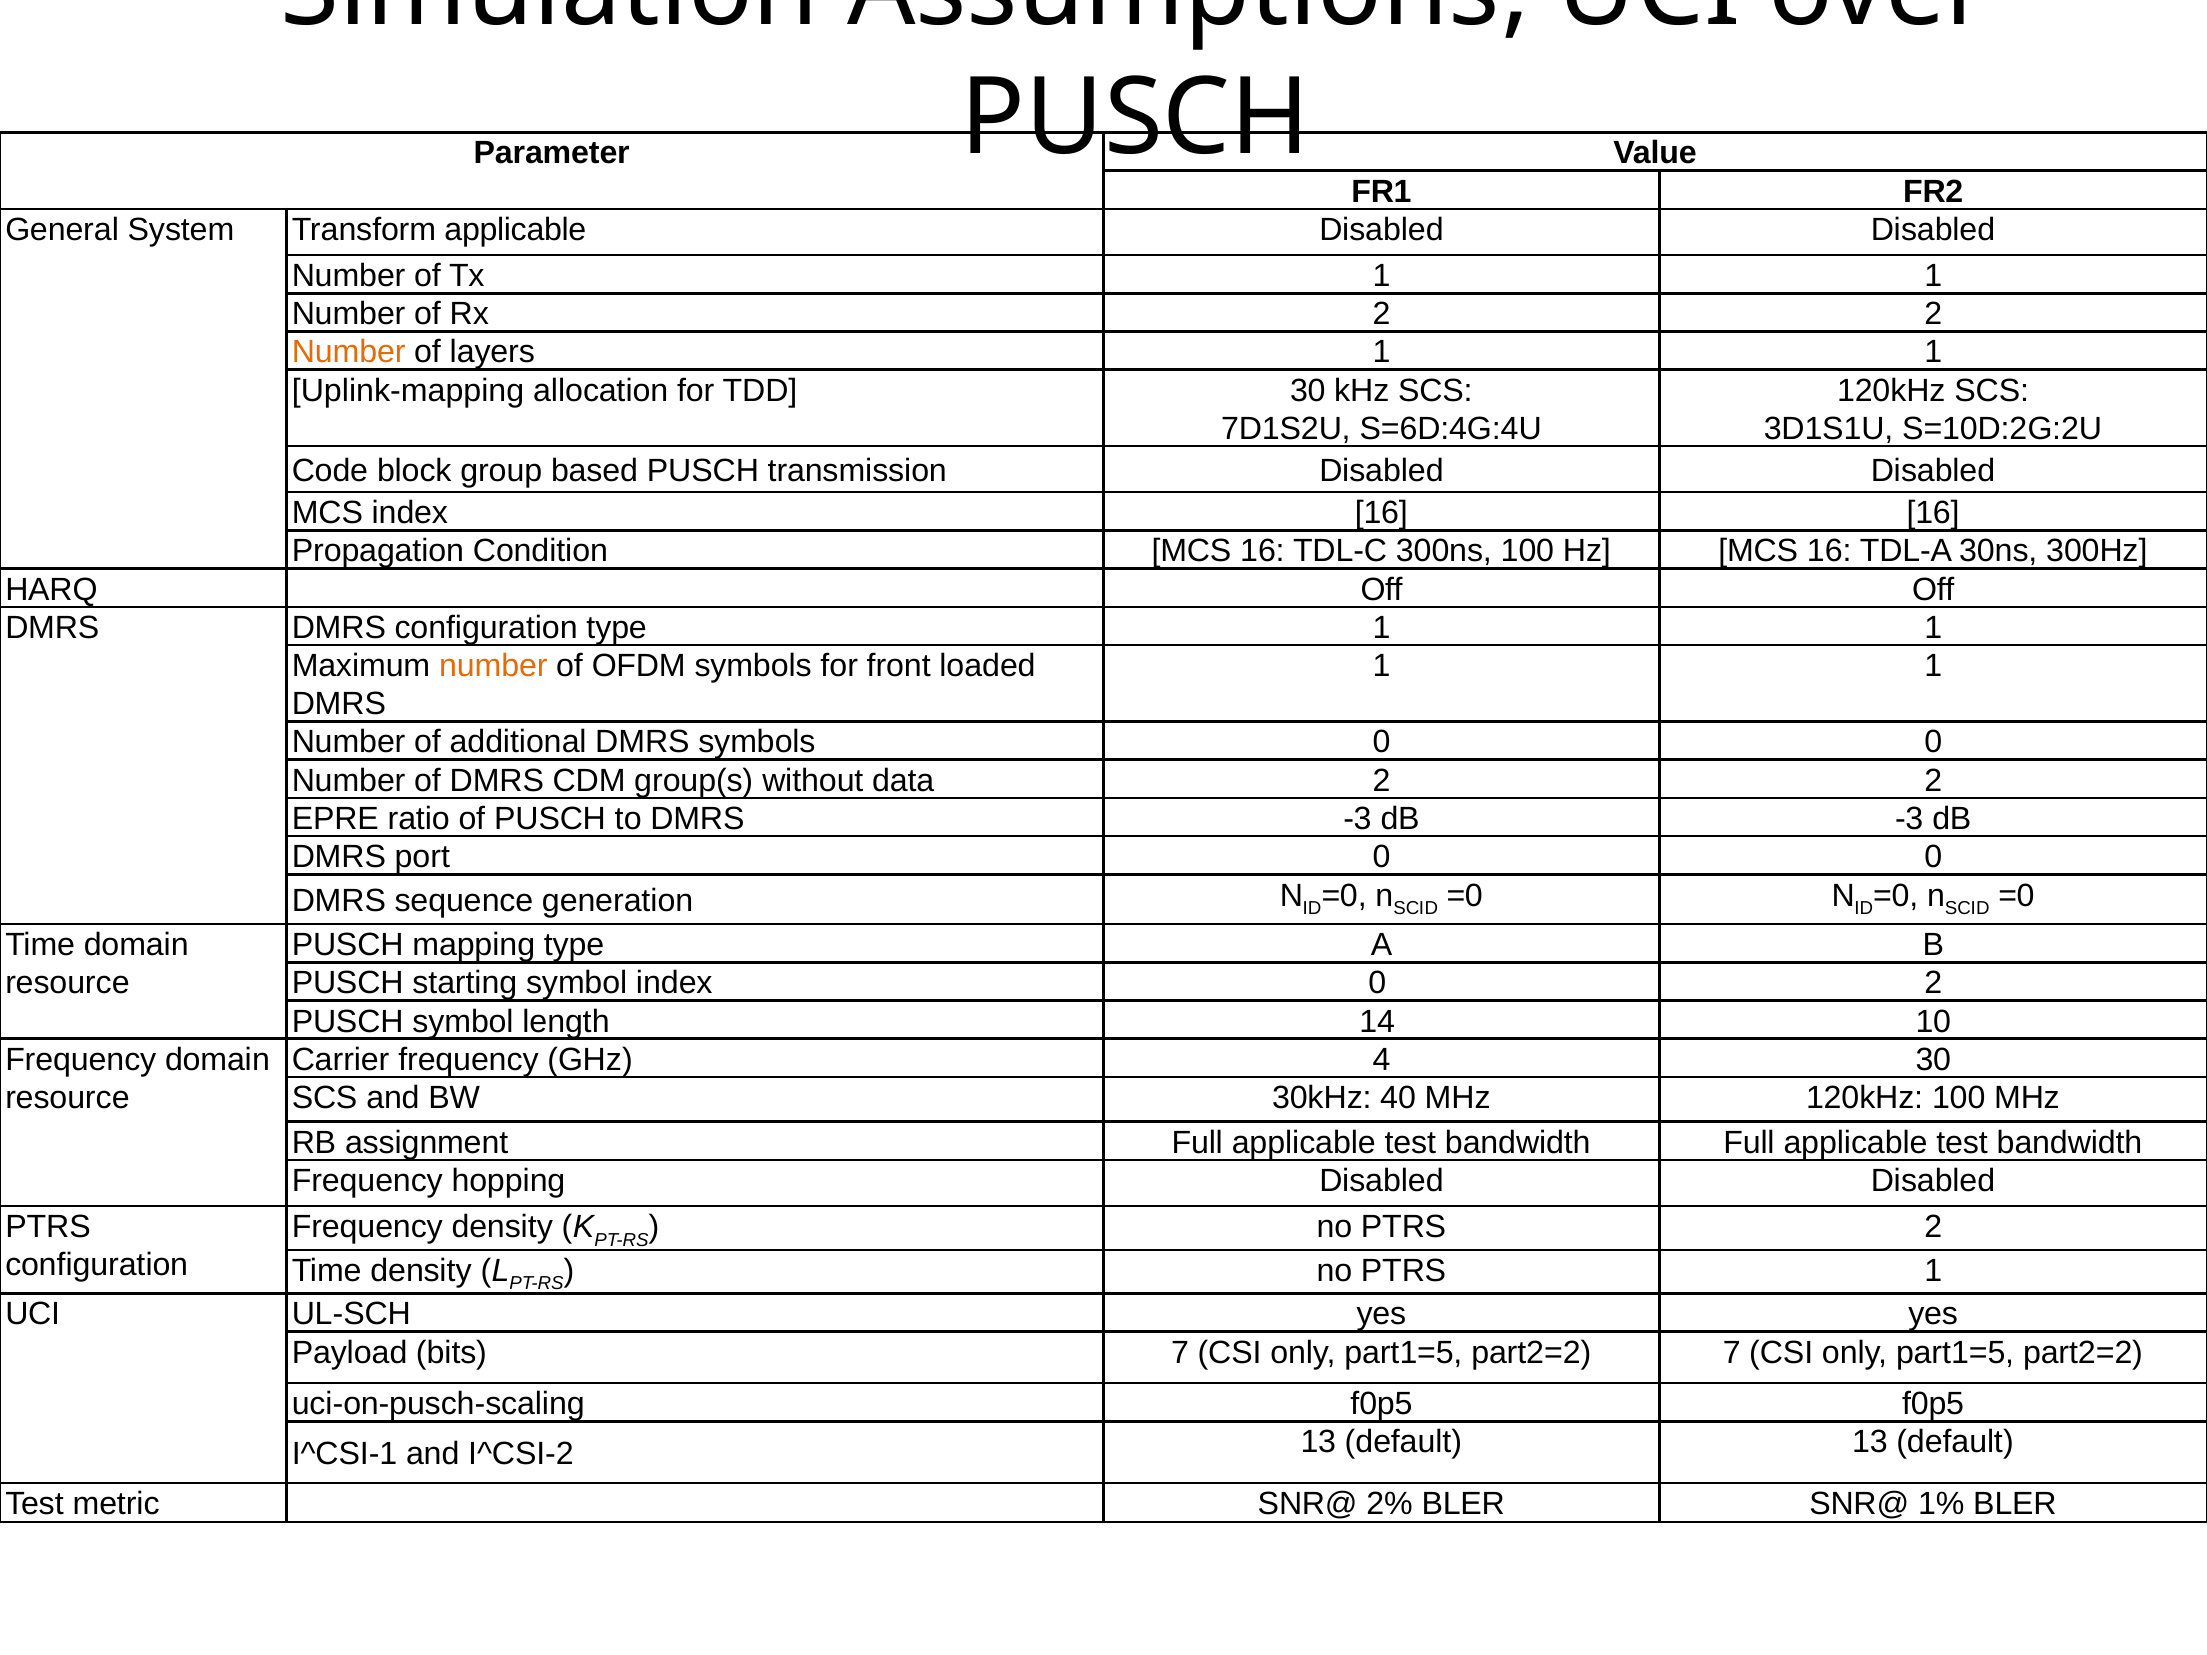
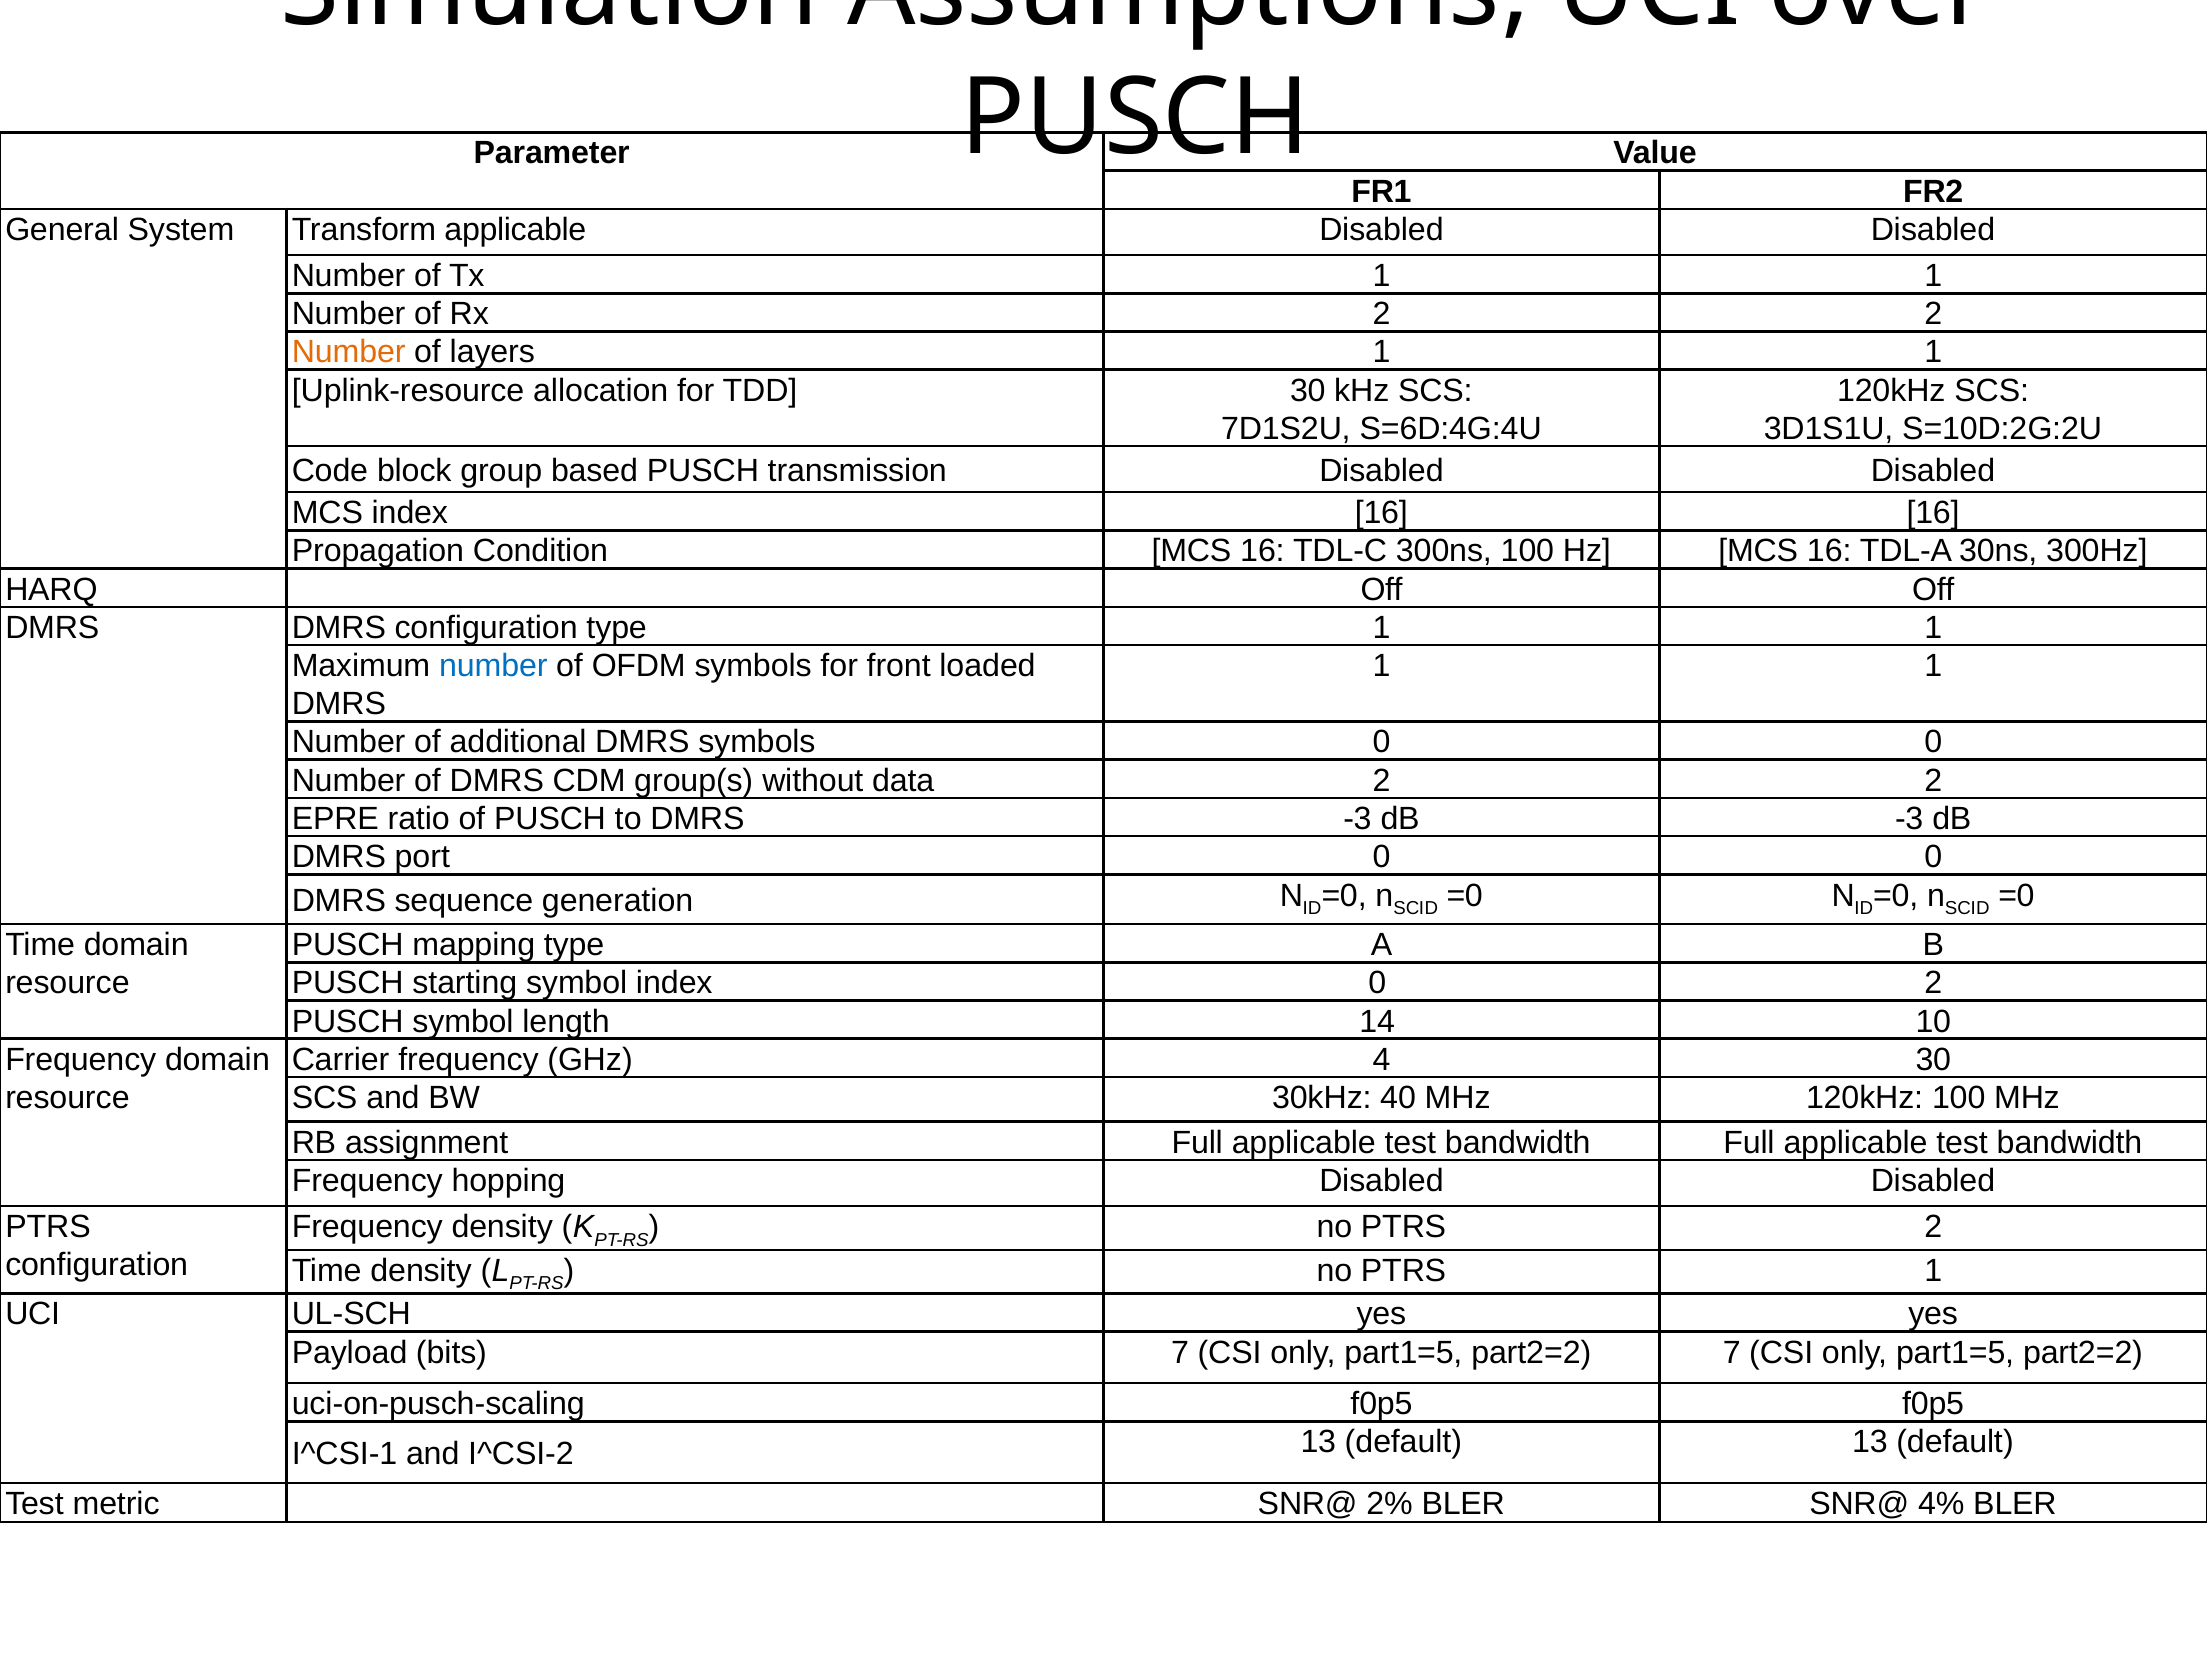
Uplink-mapping: Uplink-mapping -> Uplink-resource (408, 391)
number colour: orange -> blue (493, 666)
1%: 1% -> 4% (1941, 1504)
